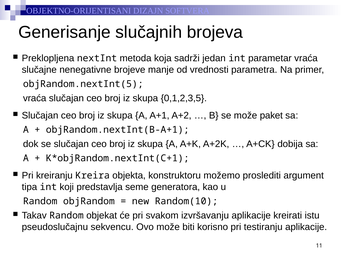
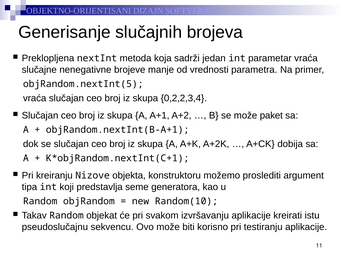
0,1,2,3,5: 0,1,2,3,5 -> 0,2,2,3,4 (184, 98)
Kreira: Kreira -> Nizove (93, 176)
